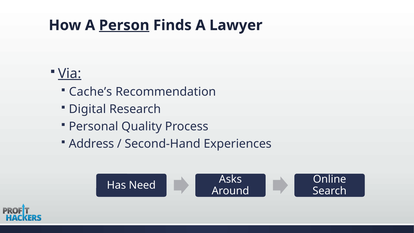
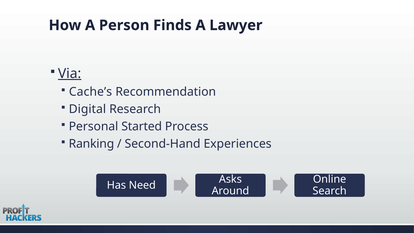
Person underline: present -> none (124, 25)
Quality: Quality -> Started (142, 127)
Address: Address -> Ranking (91, 144)
